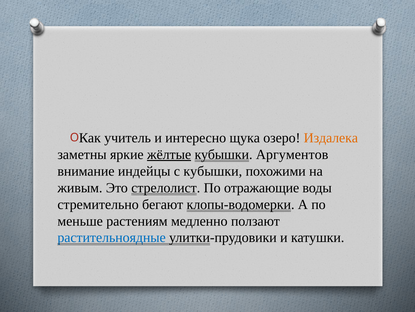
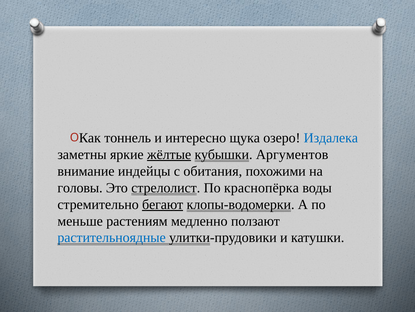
учитель: учитель -> тоннель (128, 138)
Издалека colour: orange -> blue (331, 138)
с кубышки: кубышки -> обитания (213, 171)
живым: живым -> головы (80, 187)
отражающие: отражающие -> краснопёрка (261, 187)
бегают underline: none -> present (163, 204)
